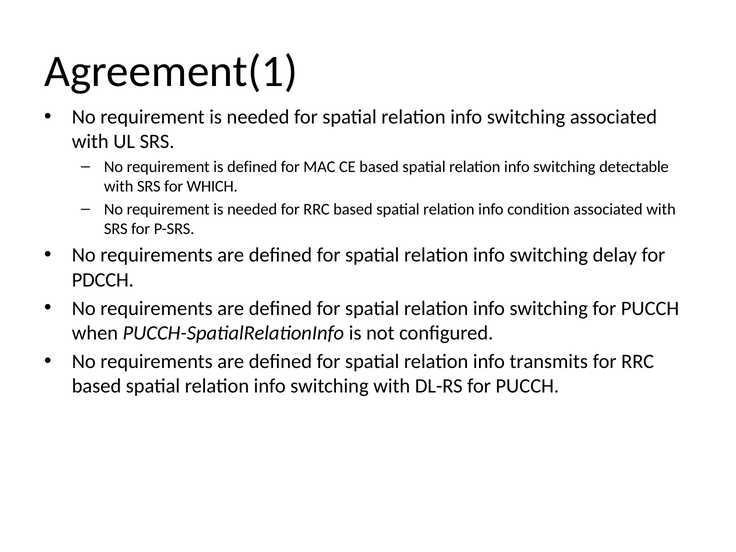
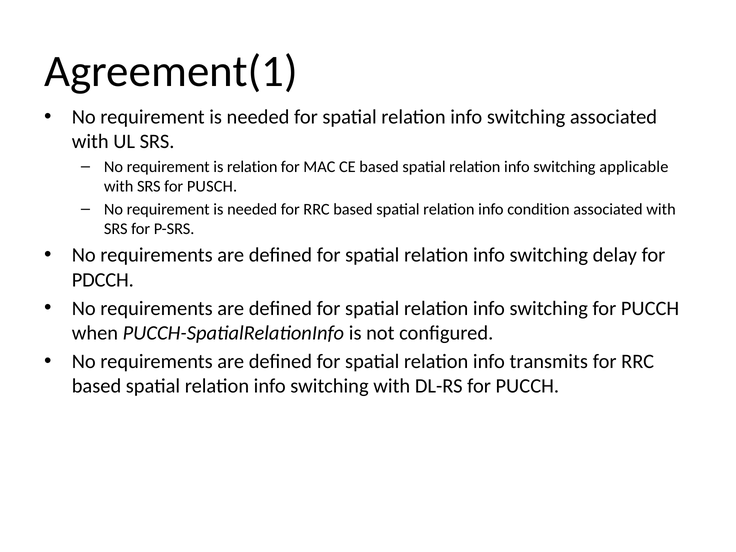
is defined: defined -> relation (252, 167)
detectable: detectable -> applicable (634, 167)
WHICH: WHICH -> PUSCH (212, 186)
